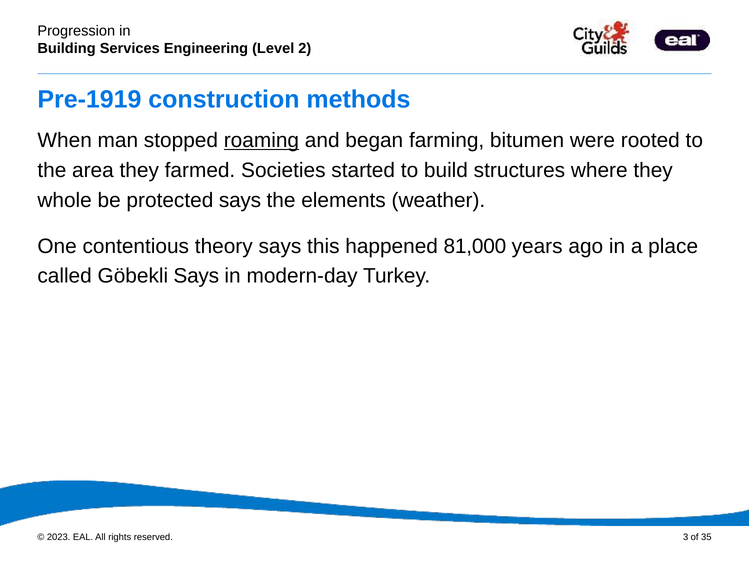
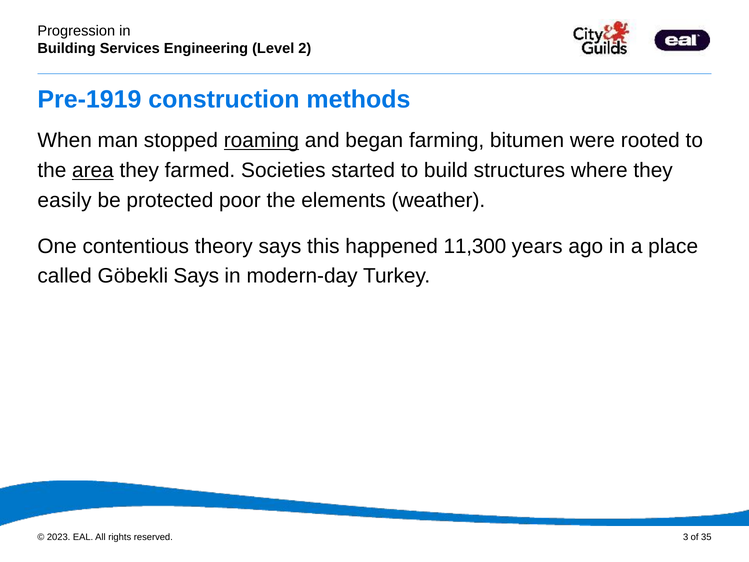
area underline: none -> present (93, 171)
whole: whole -> easily (65, 200)
protected says: says -> poor (240, 200)
81,000: 81,000 -> 11,300 (475, 246)
